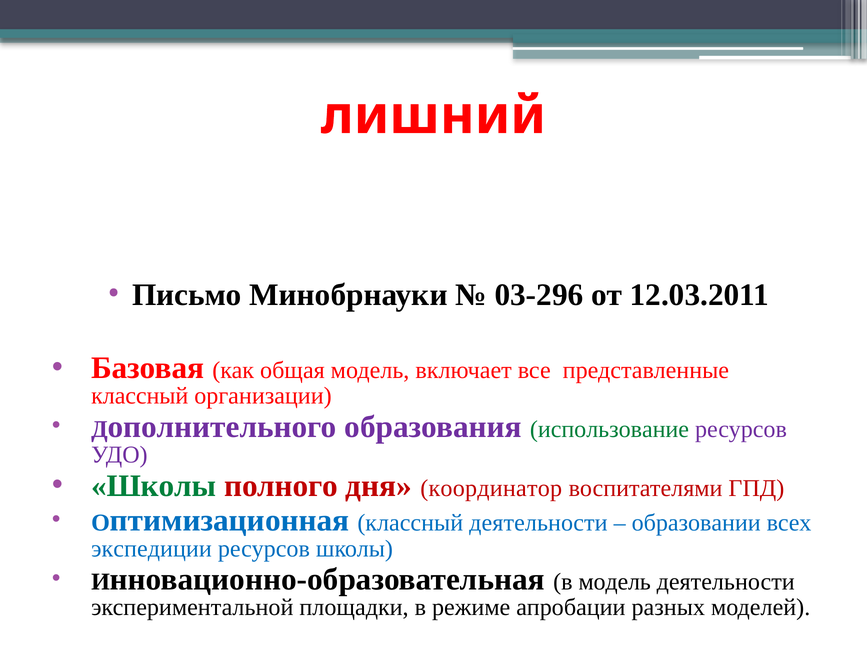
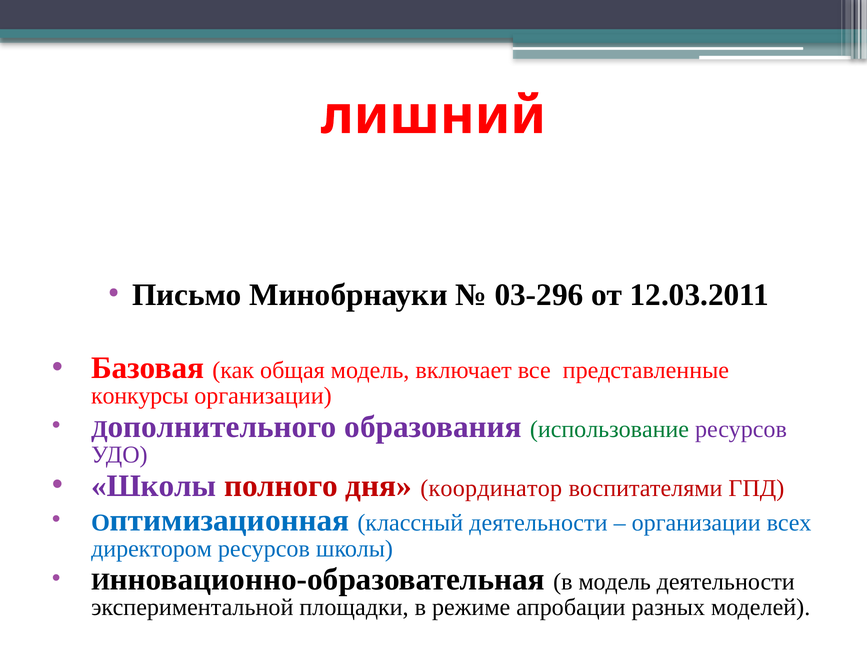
классный: классный -> конкурсы (140, 395)
Школы colour: green -> purple (154, 485)
образовании: образовании -> организации (696, 522)
экспедиции: экспедиции -> директором (152, 548)
